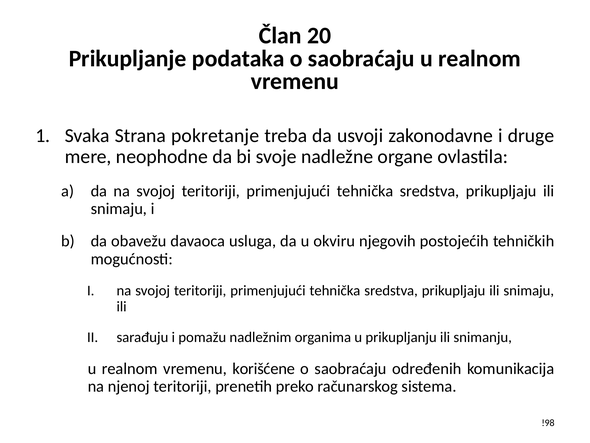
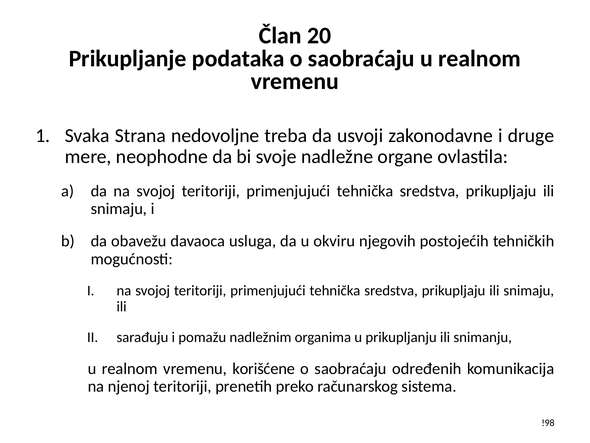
pokretanje: pokretanje -> nedovoljne (215, 135)
